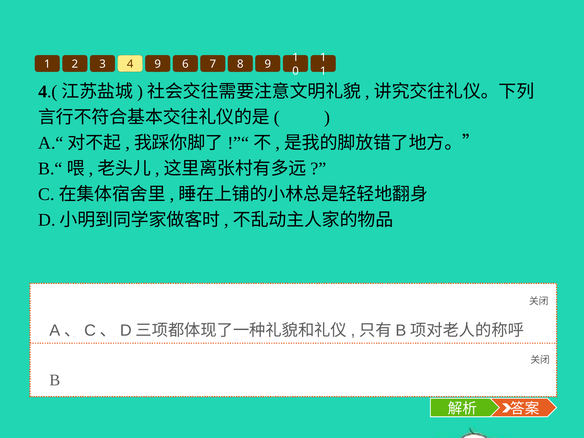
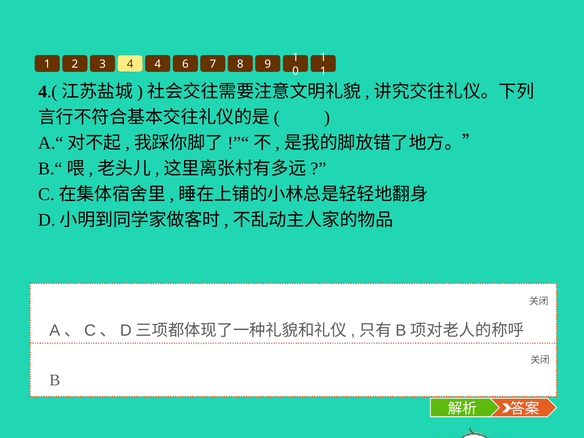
4 9: 9 -> 4 (158, 64)
